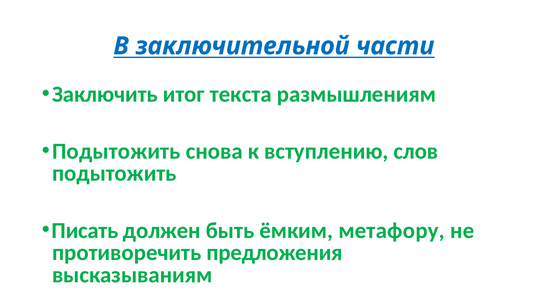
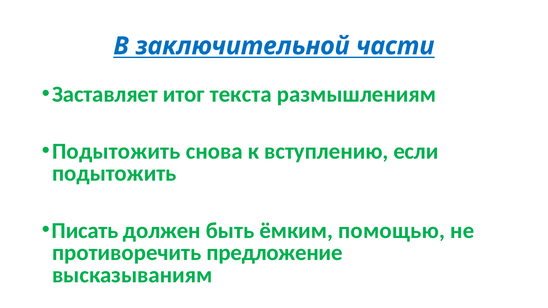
Заключить: Заключить -> Заставляет (105, 94)
слов: слов -> если (416, 151)
метафору: метафору -> помощью (392, 231)
предложения: предложения -> предложение (275, 253)
